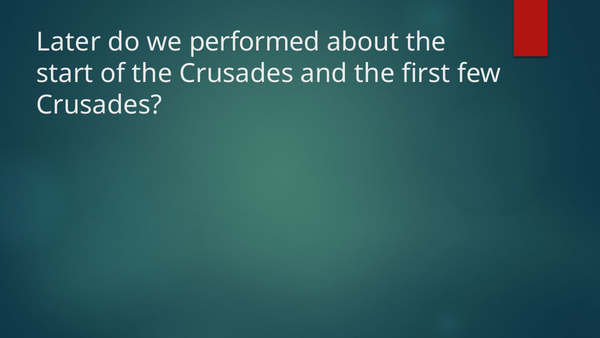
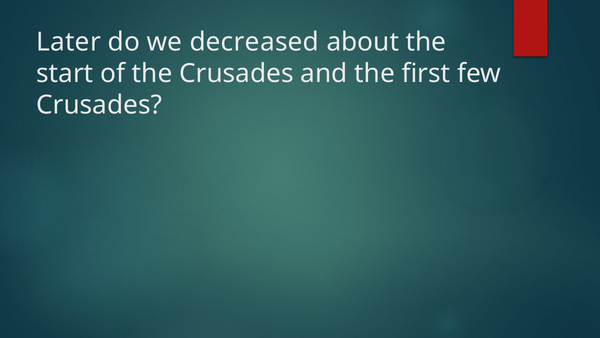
performed: performed -> decreased (254, 42)
